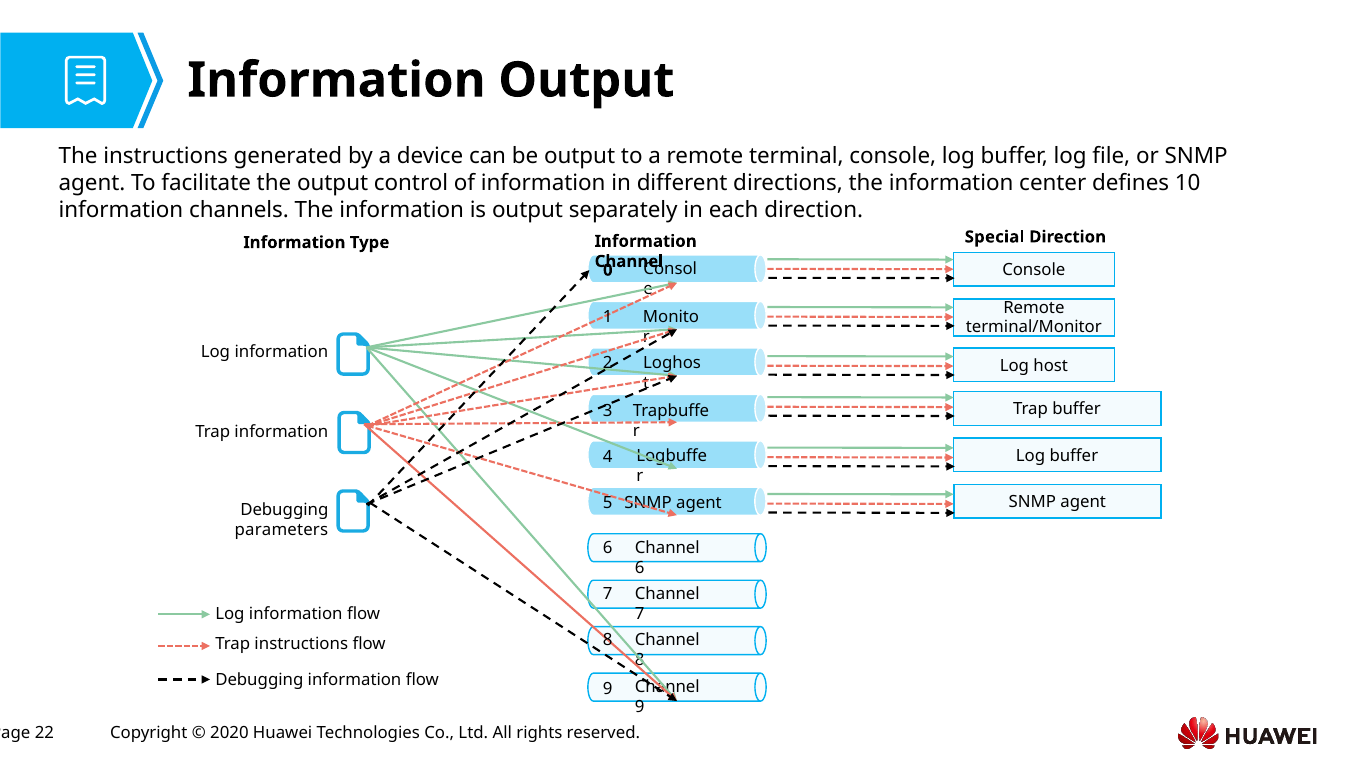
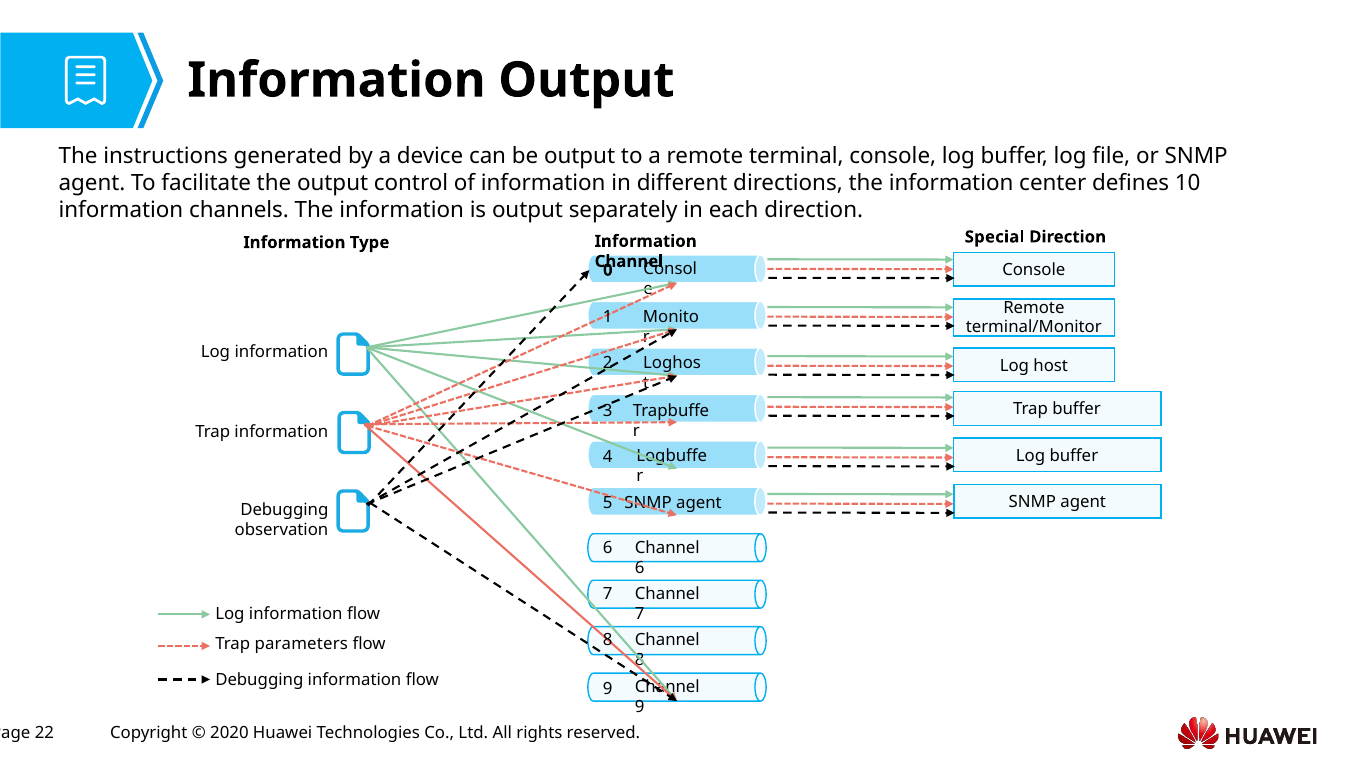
parameters: parameters -> observation (282, 531)
Trap instructions: instructions -> parameters (301, 645)
